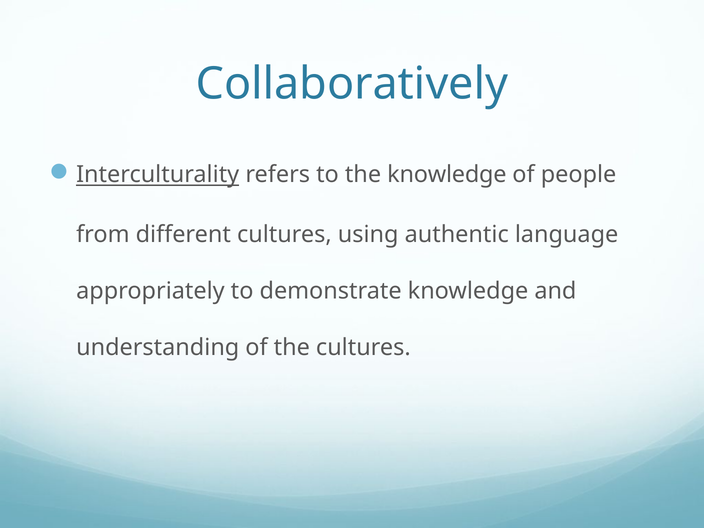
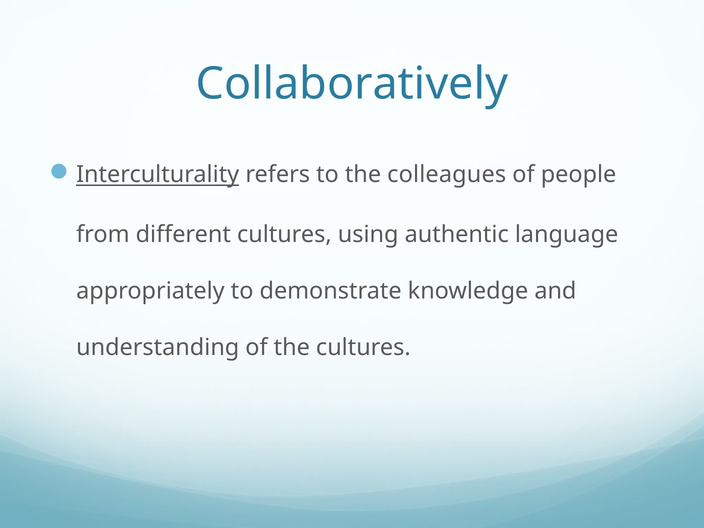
the knowledge: knowledge -> colleagues (447, 174)
